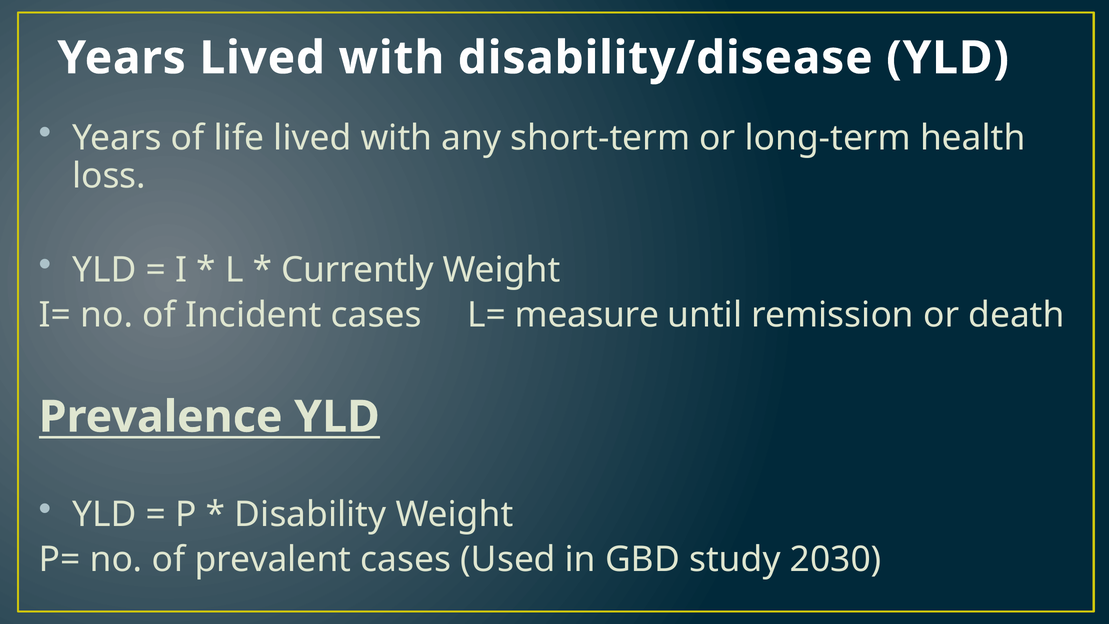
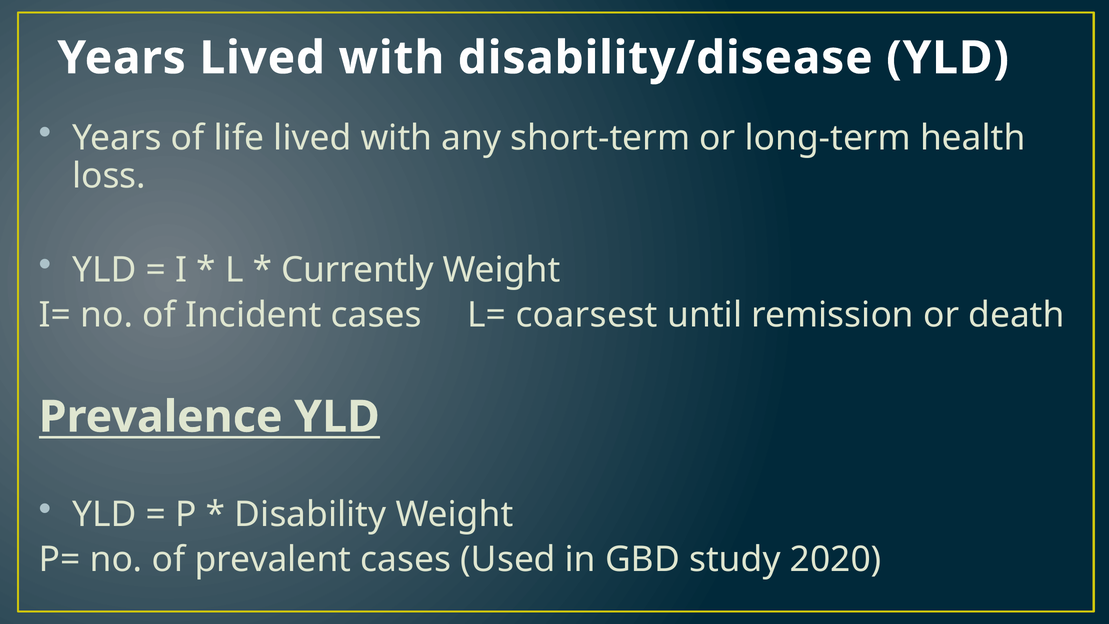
measure: measure -> coarsest (587, 315)
2030: 2030 -> 2020 (836, 560)
